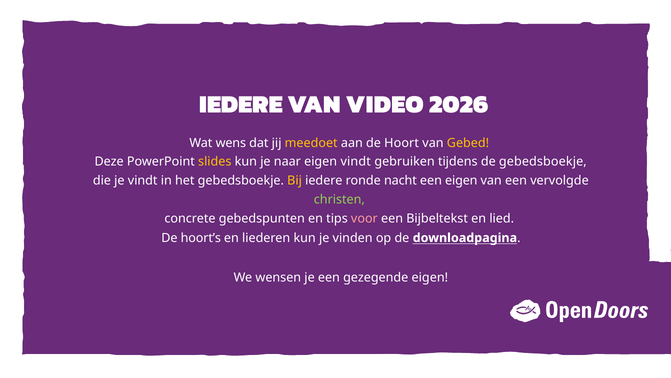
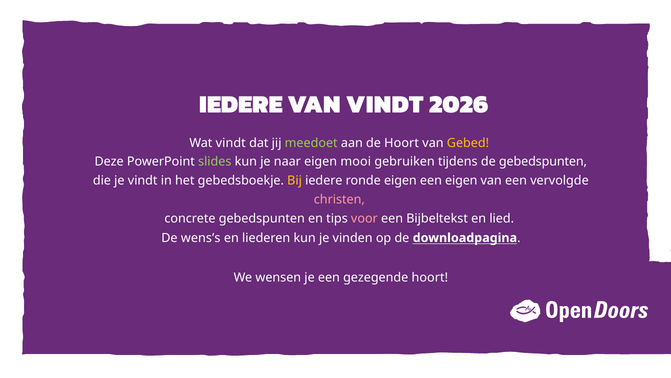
VAN VIDEO: VIDEO -> VINDT (385, 104)
Wat wens: wens -> vindt (231, 143)
meedoet colour: yellow -> light green (311, 143)
slides colour: yellow -> light green (215, 162)
eigen vindt: vindt -> mooi (356, 162)
de gebedsboekje: gebedsboekje -> gebedspunten (543, 162)
ronde nacht: nacht -> eigen (400, 180)
christen colour: light green -> pink (339, 199)
hoort’s: hoort’s -> wens’s (201, 238)
gezegende eigen: eigen -> hoort (430, 277)
